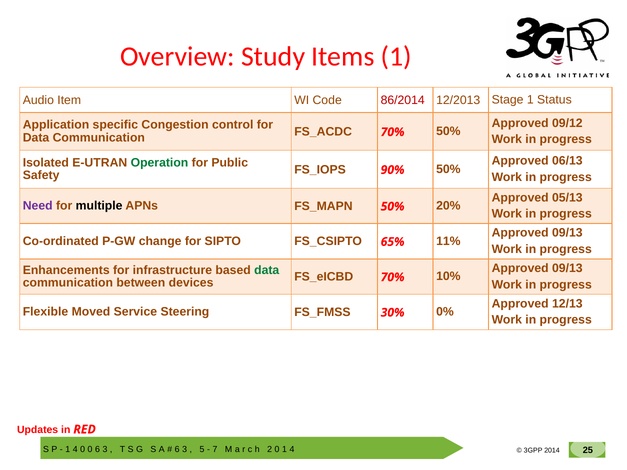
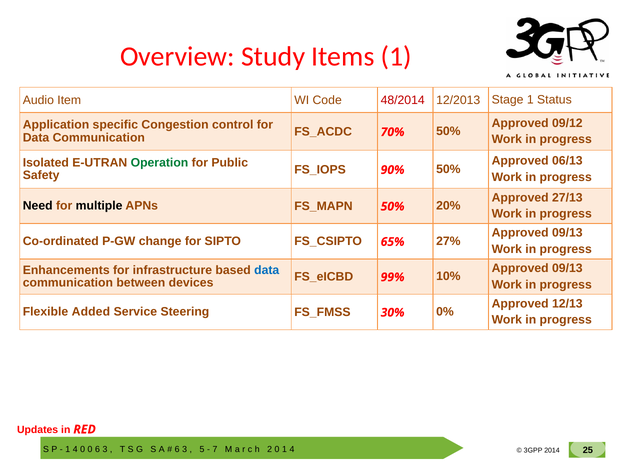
86/2014: 86/2014 -> 48/2014 (403, 100)
05/13: 05/13 -> 27/13 (567, 198)
Need colour: purple -> black (38, 206)
11%: 11% -> 27% (448, 241)
data colour: green -> blue (267, 270)
70%: 70% -> 99% (393, 277)
Moved: Moved -> Added (91, 312)
